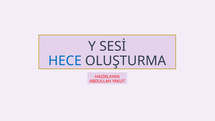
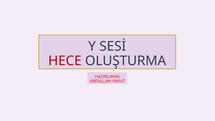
HECE colour: blue -> red (65, 61)
